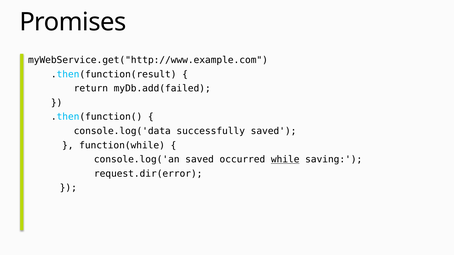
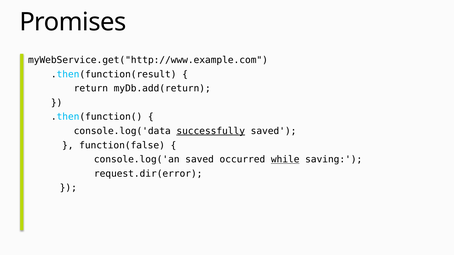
myDb.add(failed: myDb.add(failed -> myDb.add(return (162, 89)
successfully underline: none -> present (211, 131)
function(while: function(while -> function(false (122, 145)
